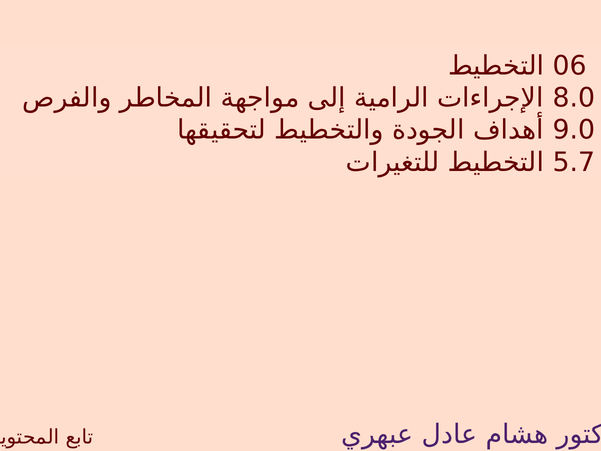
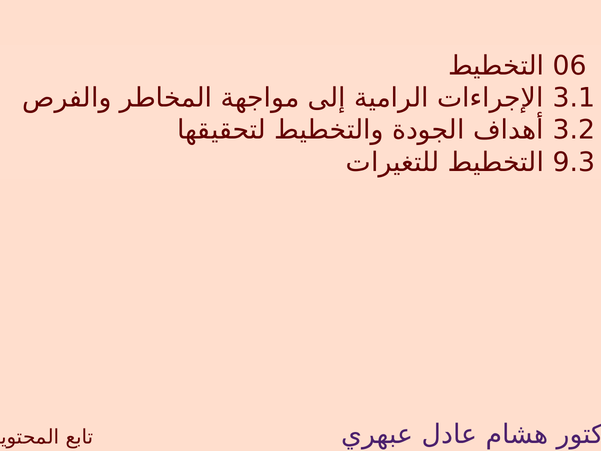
8.0: 8.0 -> 3.1 (574, 98)
9.0: 9.0 -> 3.2 (574, 130)
5.7: 5.7 -> 9.3 (574, 162)
